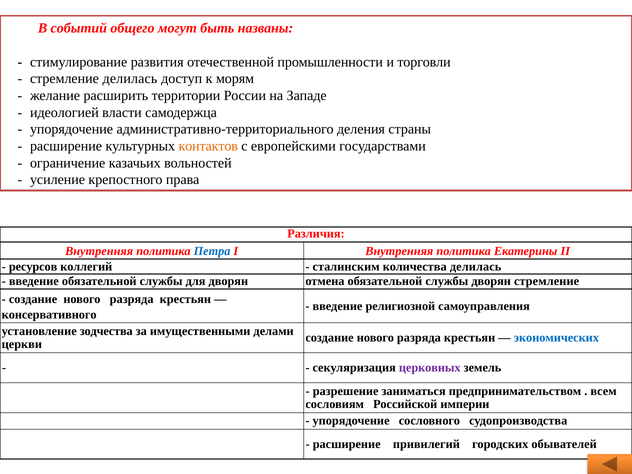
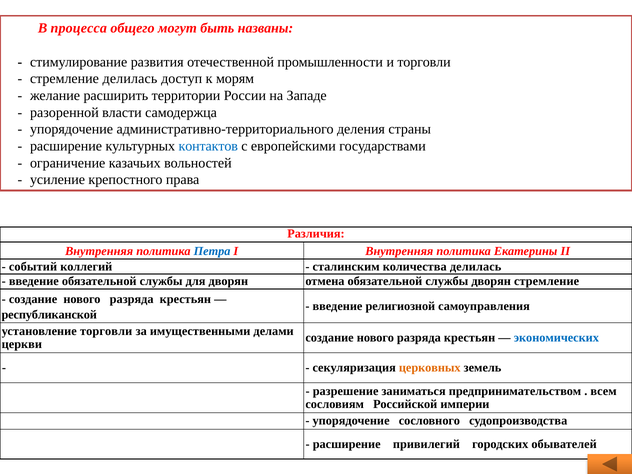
событий: событий -> процесса (79, 28)
идеологией: идеологией -> разоренной (64, 112)
контактов colour: orange -> blue (208, 146)
ресурсов: ресурсов -> событий (33, 267)
консервативного: консервативного -> республиканской (49, 315)
установление зодчества: зодчества -> торговли (106, 331)
церковных colour: purple -> orange (430, 368)
